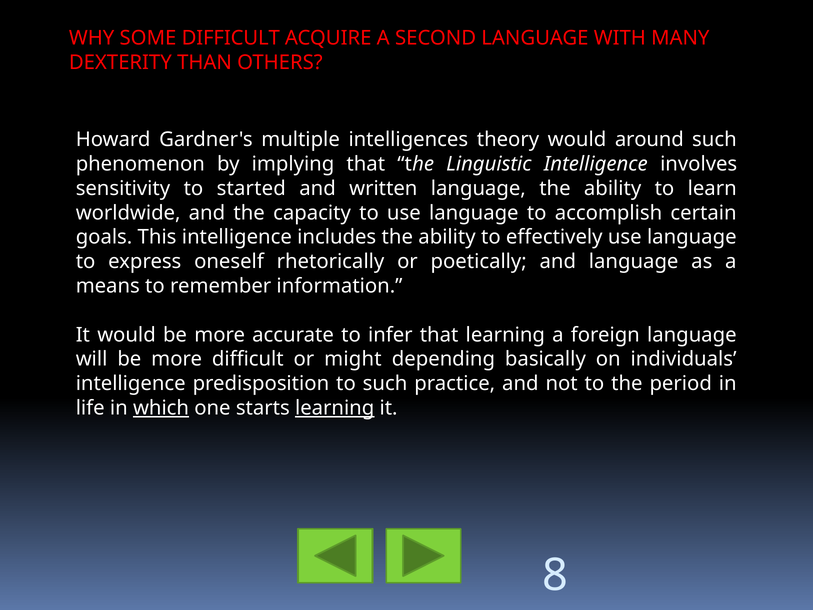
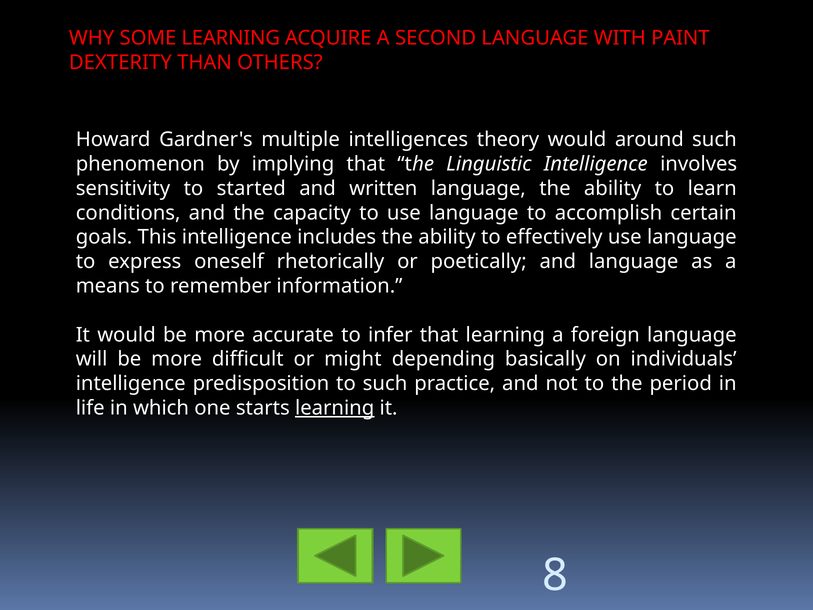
SOME DIFFICULT: DIFFICULT -> LEARNING (231, 38)
MANY: MANY -> PAINT (680, 38)
worldwide: worldwide -> conditions (128, 213)
which underline: present -> none (161, 408)
